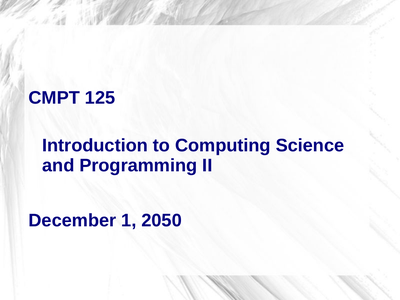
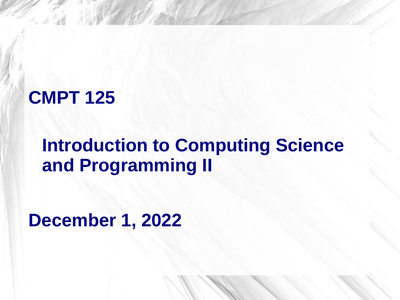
2050: 2050 -> 2022 (162, 221)
